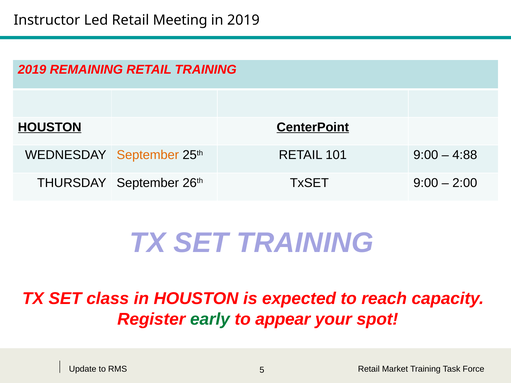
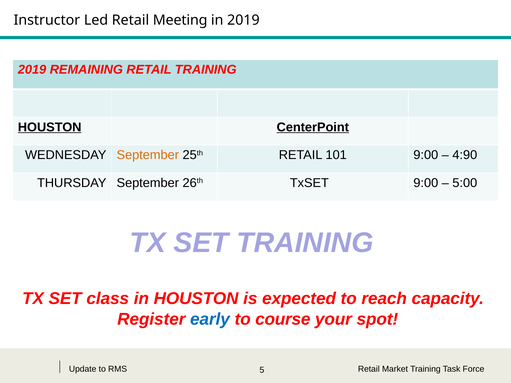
4:88: 4:88 -> 4:90 (465, 155)
2:00: 2:00 -> 5:00 (465, 183)
early colour: green -> blue (210, 319)
appear: appear -> course (283, 319)
